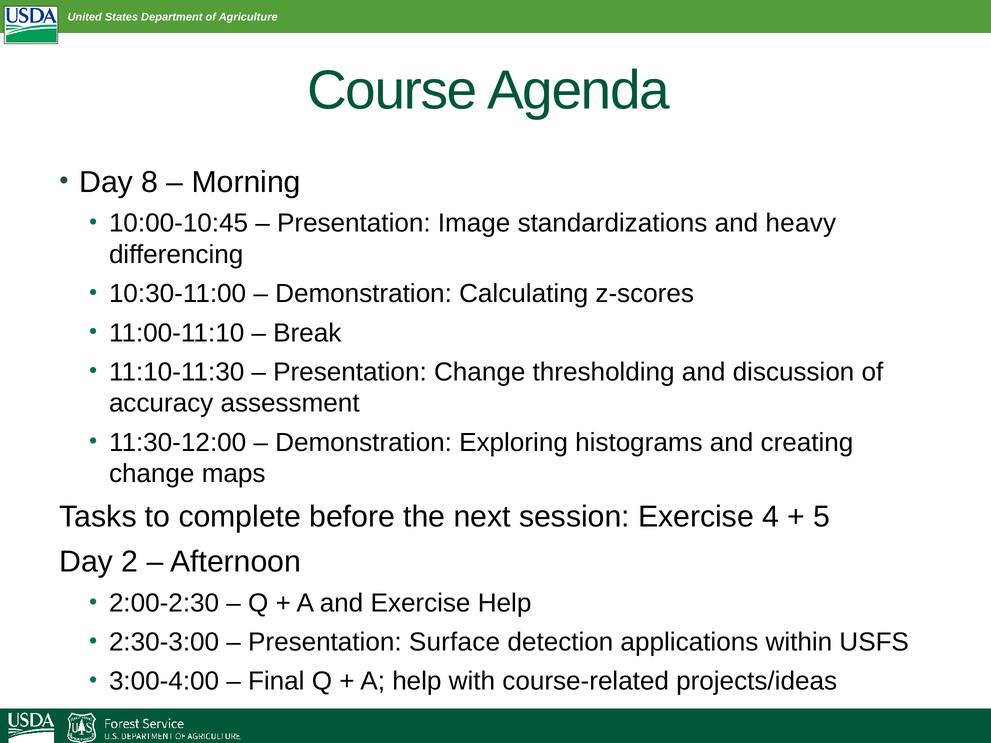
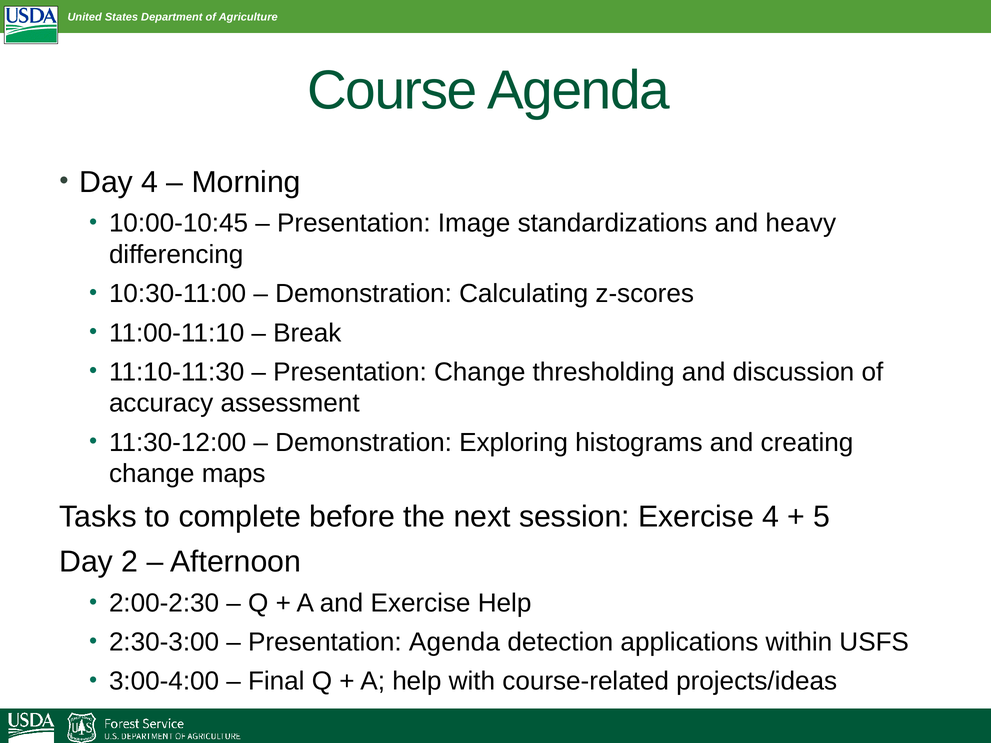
Day 8: 8 -> 4 (150, 182)
Presentation Surface: Surface -> Agenda (454, 642)
